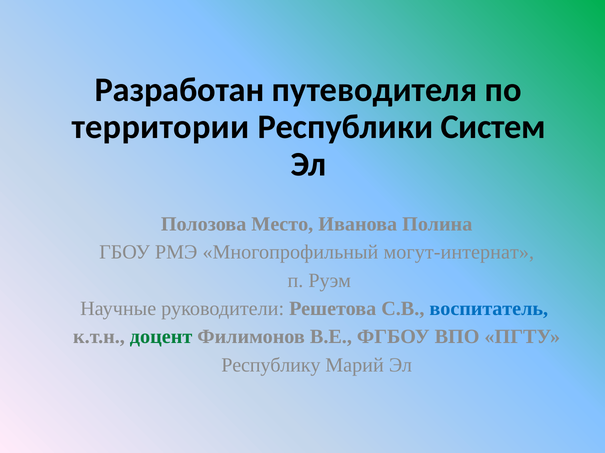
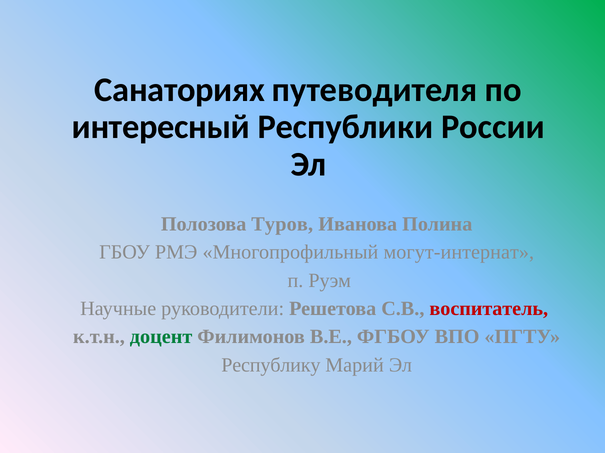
Разработан: Разработан -> Санаториях (180, 90)
территории: территории -> интересный (161, 127)
Систем: Систем -> России (493, 127)
Место: Место -> Туров (282, 225)
воспитатель colour: blue -> red (489, 309)
